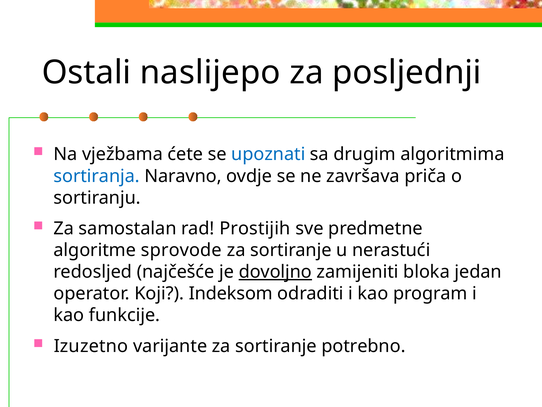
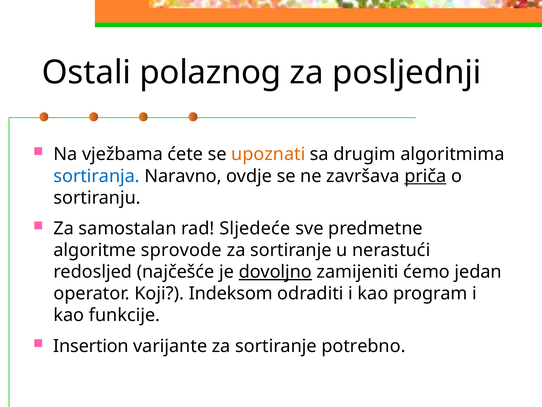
naslijepo: naslijepo -> polaznog (210, 72)
upoznati colour: blue -> orange (268, 154)
priča underline: none -> present (425, 176)
Prostijih: Prostijih -> Sljedeće (255, 228)
bloka: bloka -> ćemo (427, 272)
Izuzetno: Izuzetno -> Insertion (91, 346)
